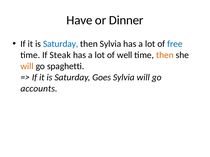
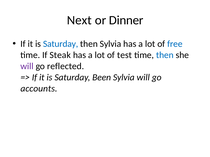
Have: Have -> Next (79, 20)
well: well -> test (125, 55)
then colour: orange -> blue (165, 55)
will colour: orange -> purple (27, 66)
spaghetti: spaghetti -> reflected (66, 66)
Goes: Goes -> Been (102, 78)
